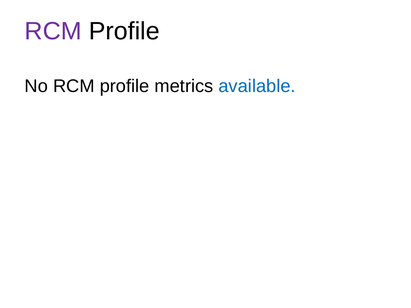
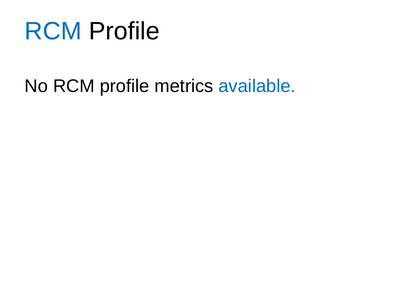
RCM colour: purple -> blue (53, 31)
